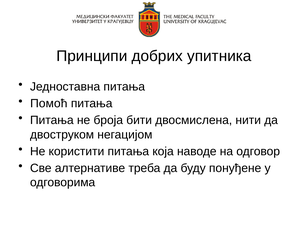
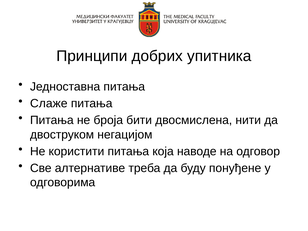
Помоћ: Помоћ -> Слаже (49, 103)
